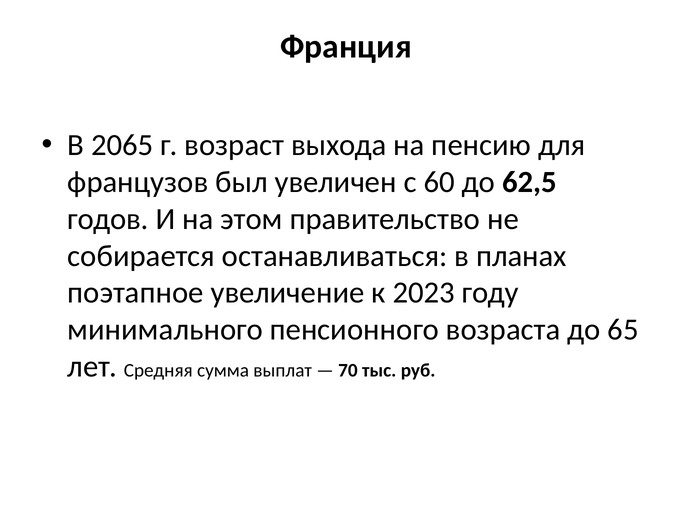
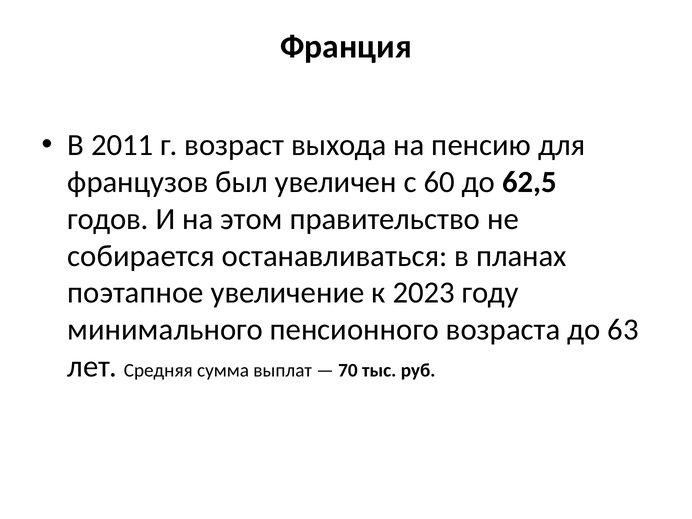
2065: 2065 -> 2011 (122, 145)
65: 65 -> 63 (623, 330)
